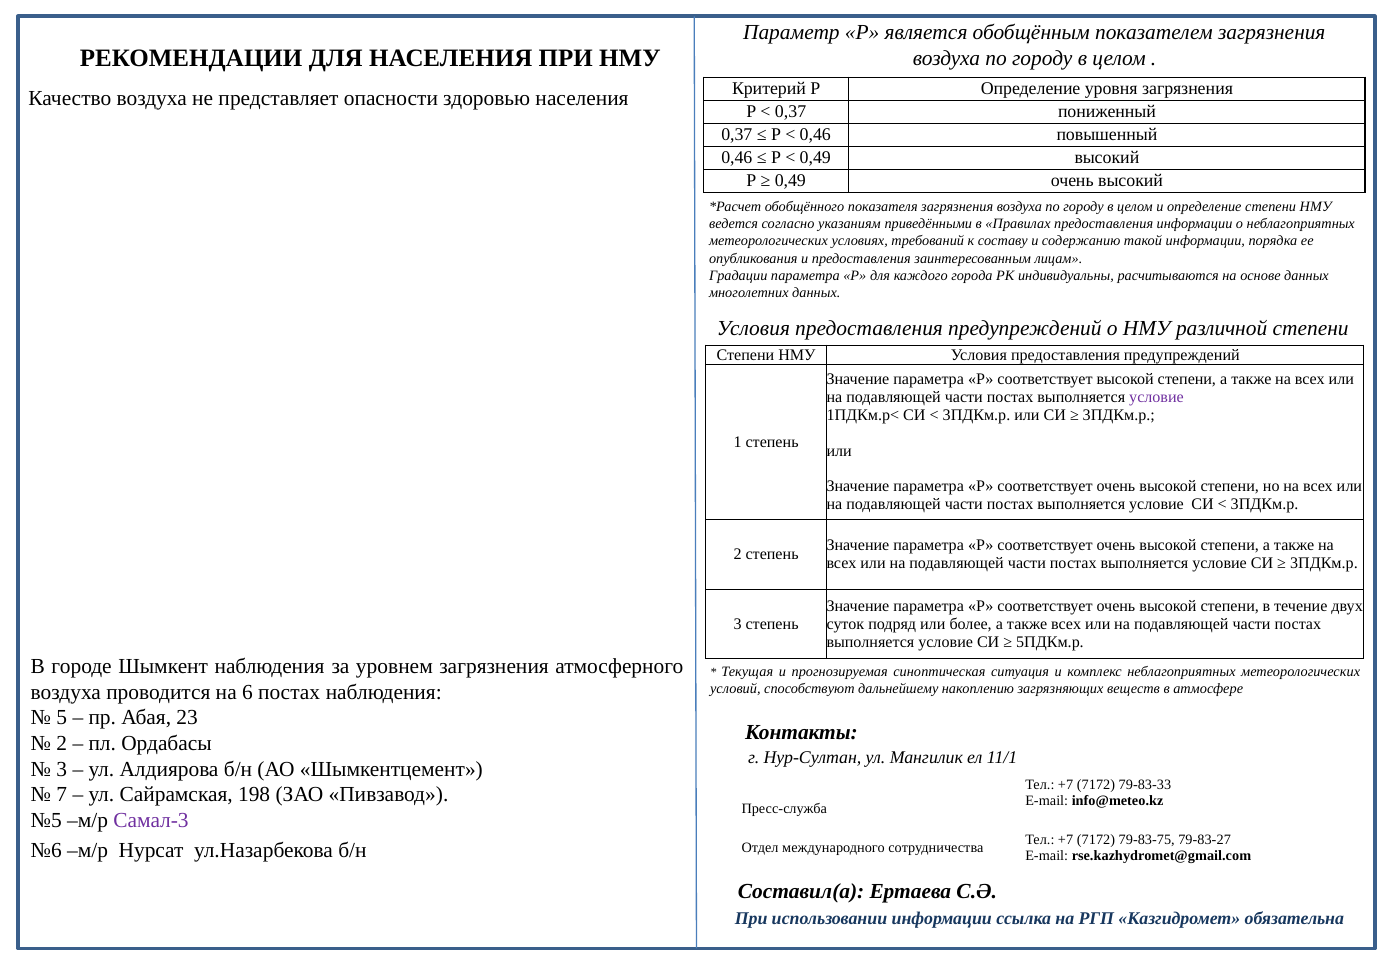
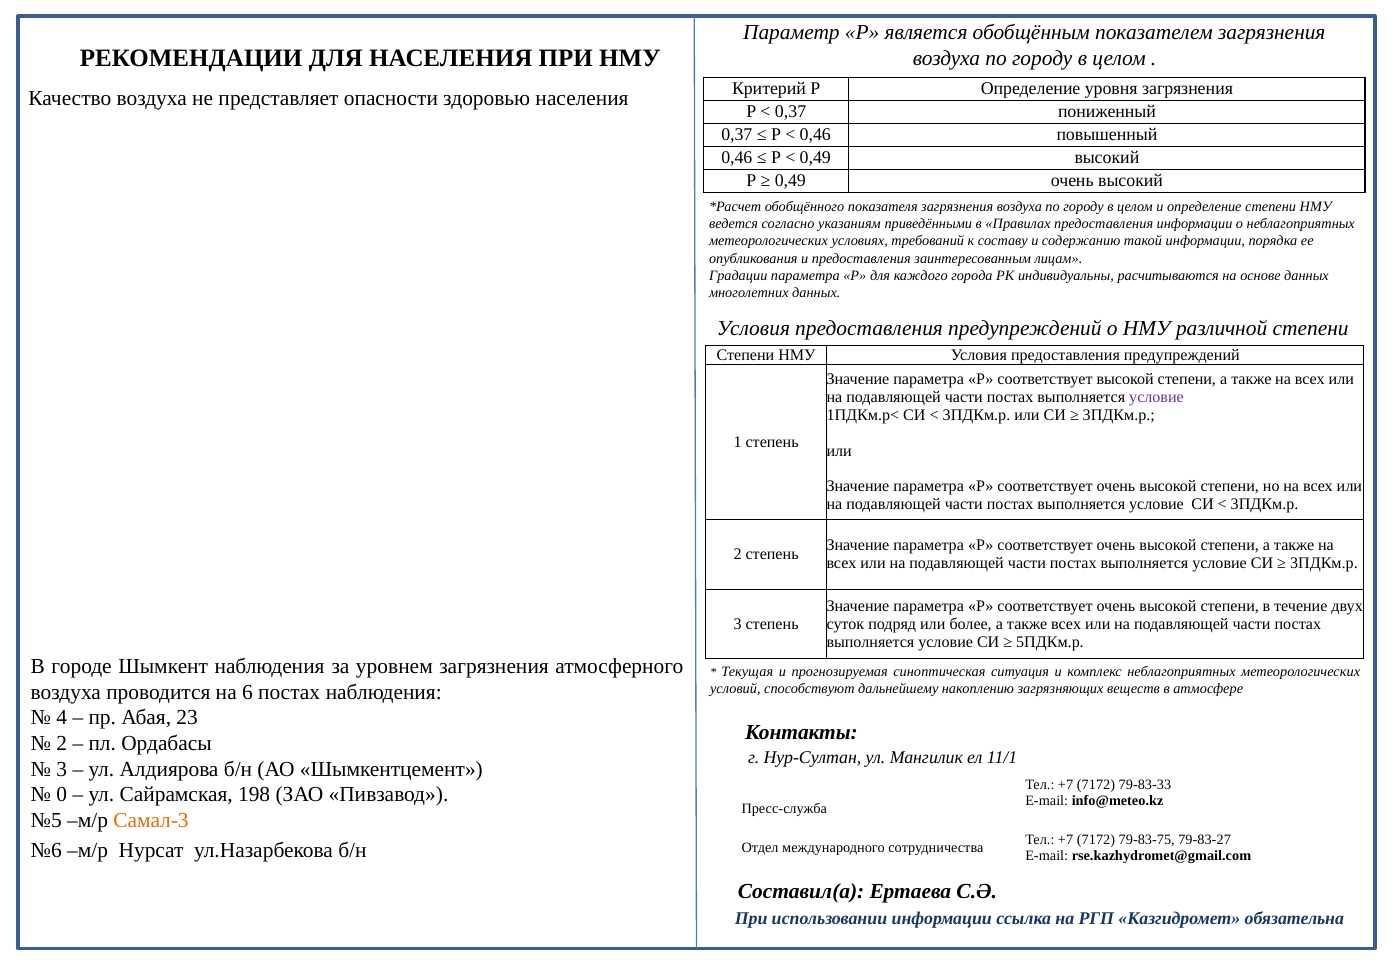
5: 5 -> 4 (62, 717)
7: 7 -> 0 (62, 794)
Самал-3 colour: purple -> orange (151, 820)
